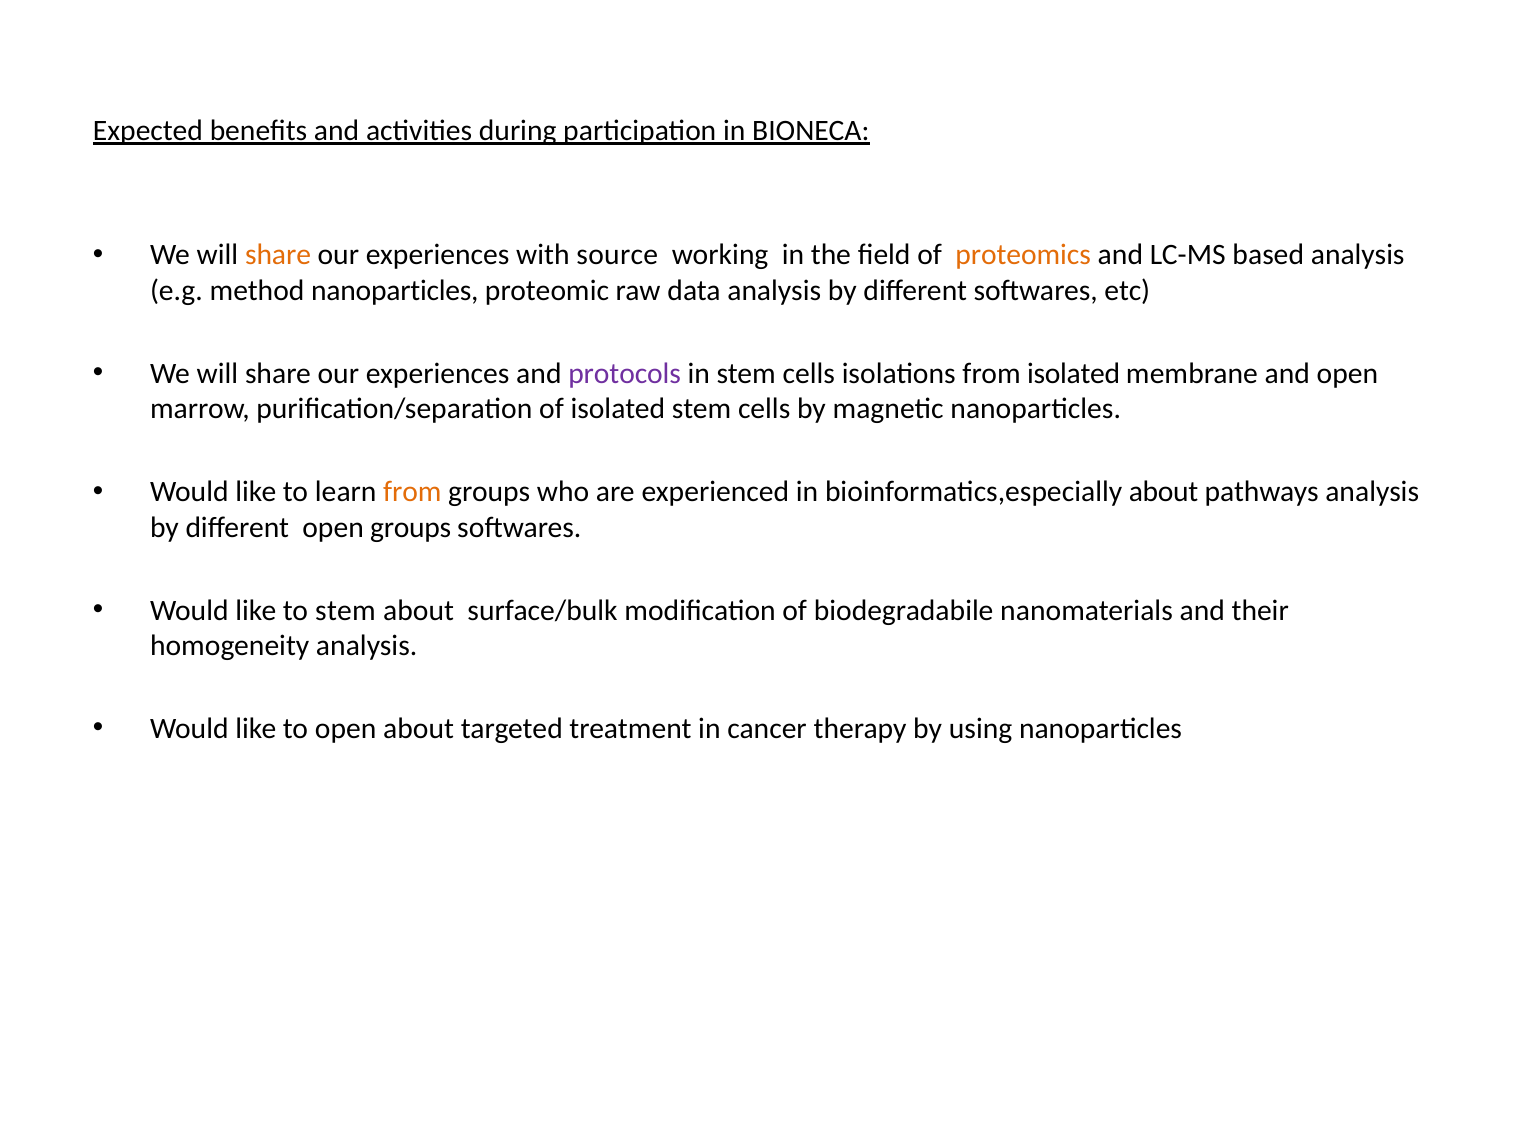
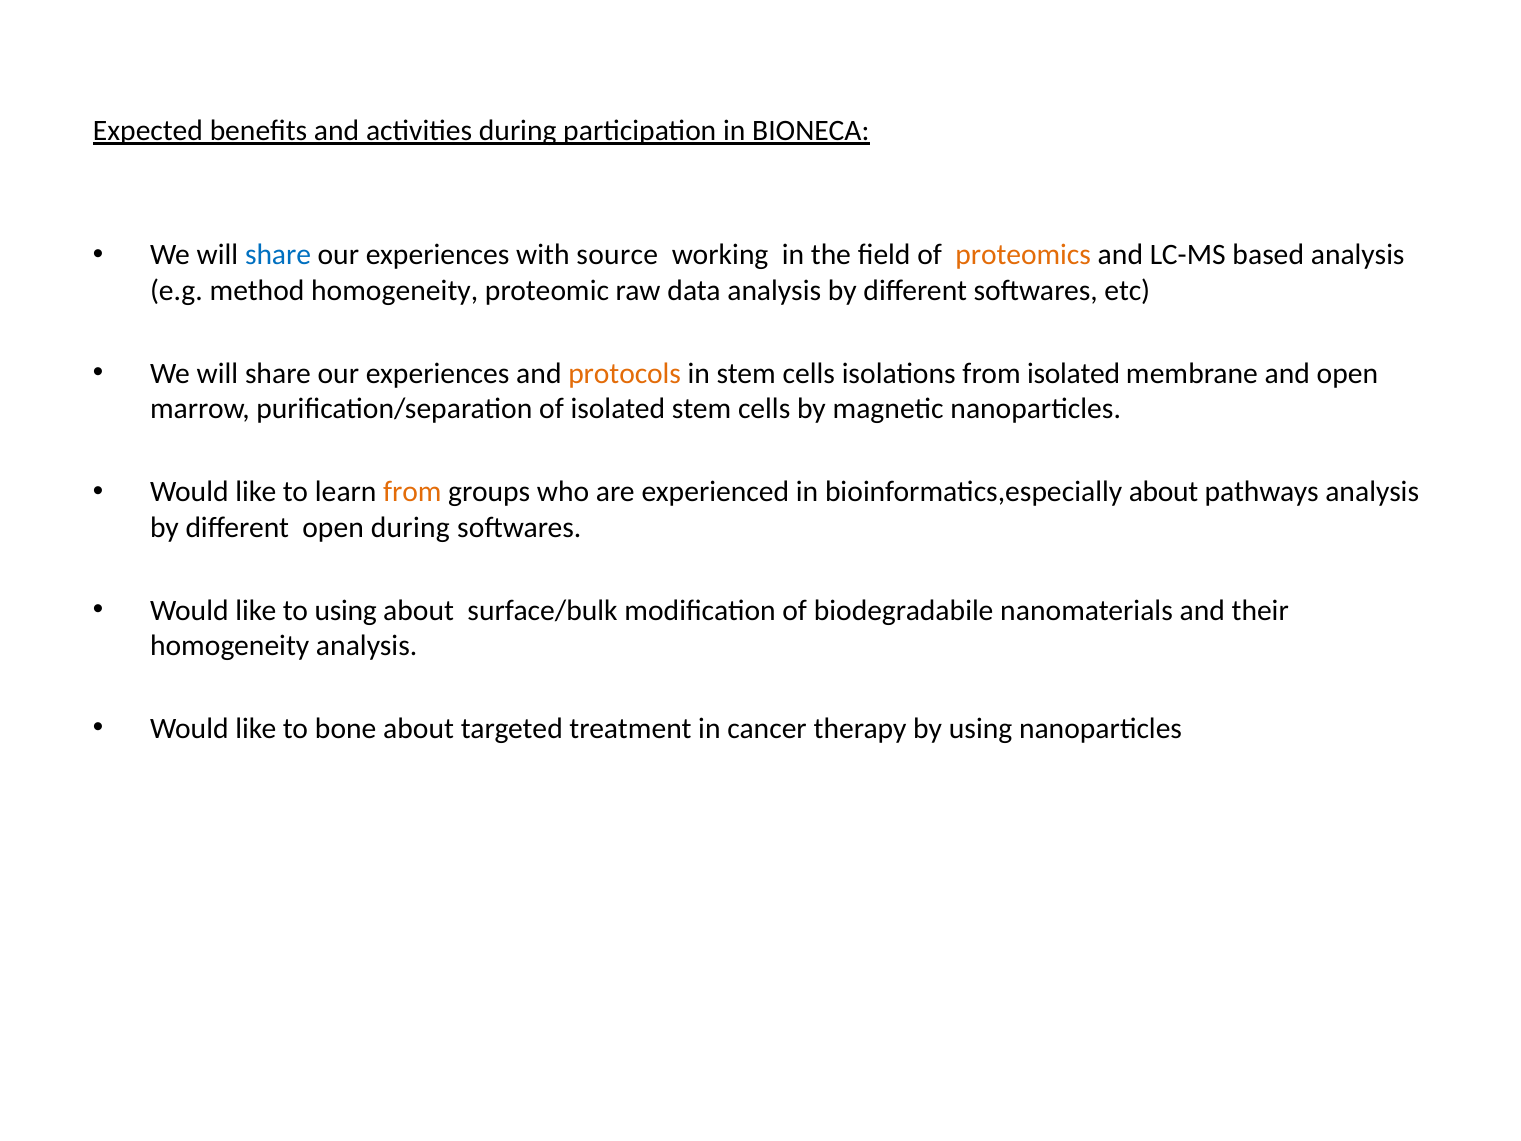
share colour: orange -> blue (278, 255)
method nanoparticles: nanoparticles -> homogeneity (395, 290)
protocols colour: purple -> orange (625, 373)
open groups: groups -> during (410, 527)
to stem: stem -> using (346, 610)
to open: open -> bone (346, 729)
